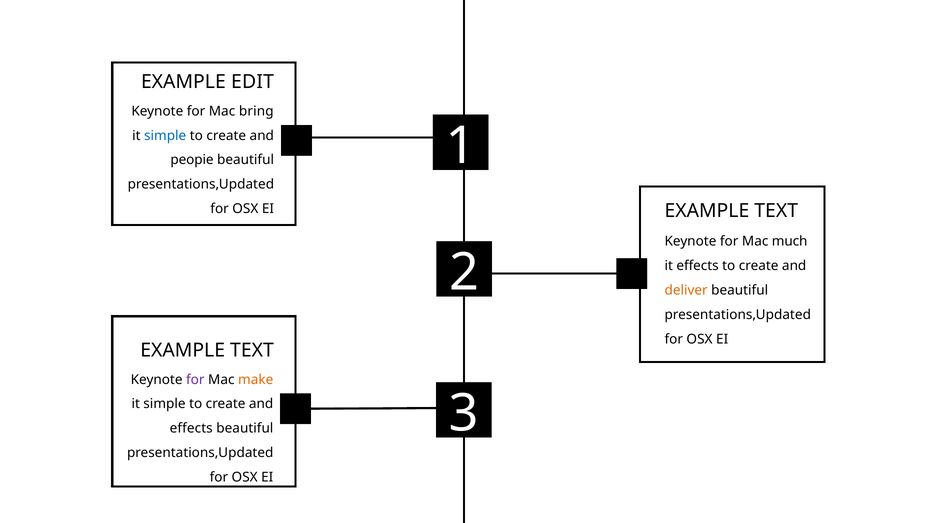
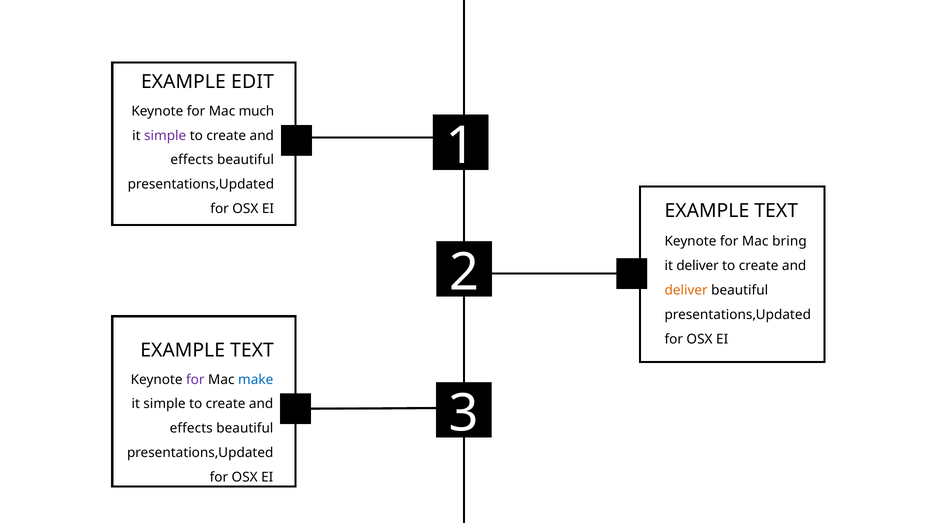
bring: bring -> much (256, 111)
simple colour: blue -> purple (165, 135)
peopie: peopie -> effects (192, 160)
much: much -> bring (789, 241)
it effects: effects -> deliver (698, 266)
make colour: orange -> blue (256, 379)
